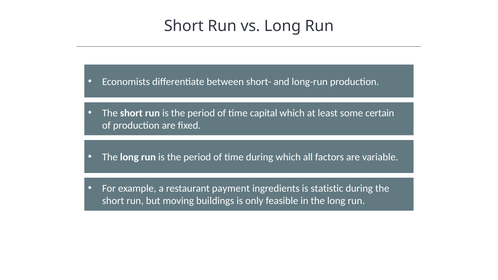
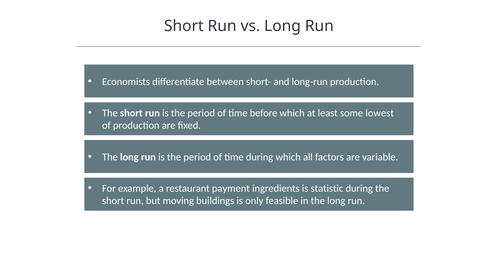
capital: capital -> before (264, 113)
certain: certain -> lowest (380, 113)
